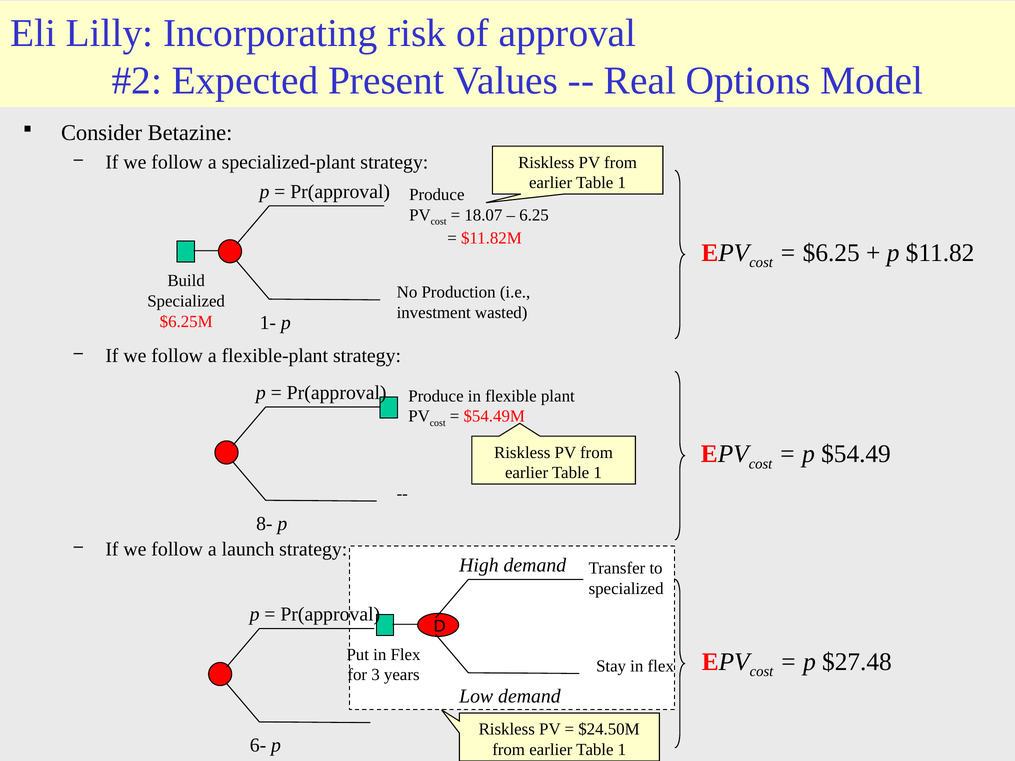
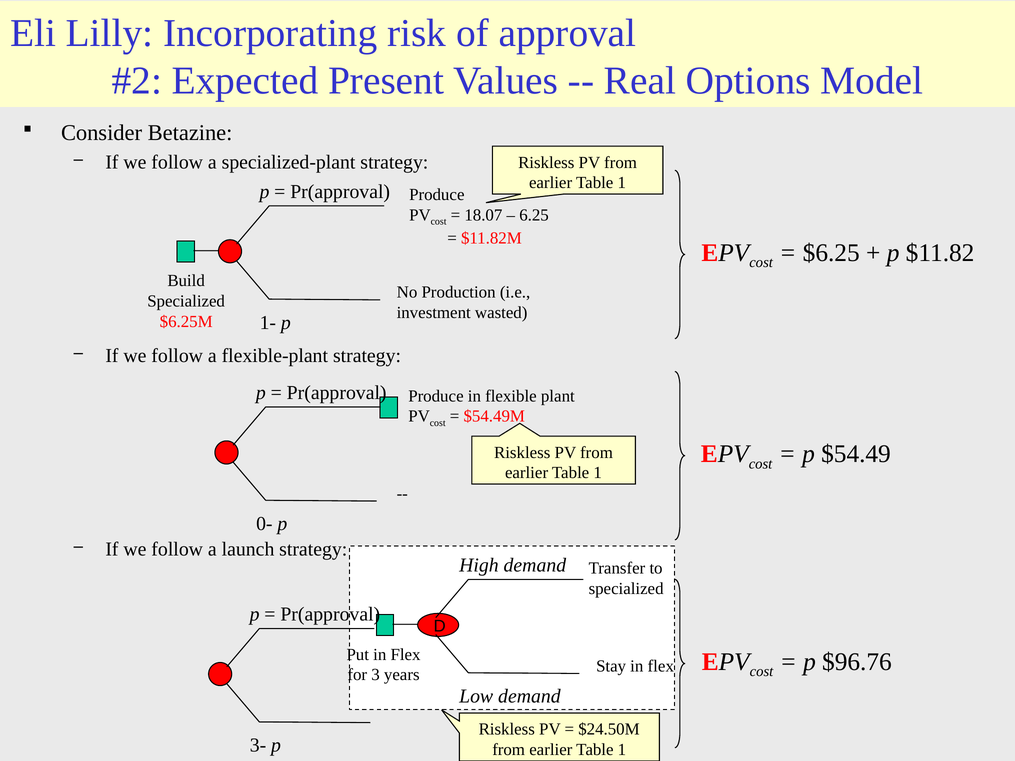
8-: 8- -> 0- (264, 524)
$27.48: $27.48 -> $96.76 (857, 662)
6-: 6- -> 3- (258, 746)
